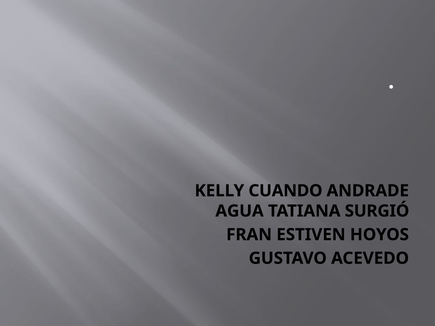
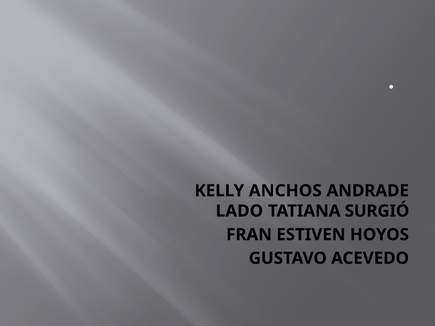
CUANDO: CUANDO -> ANCHOS (285, 191)
AGUA: AGUA -> LADO (239, 211)
